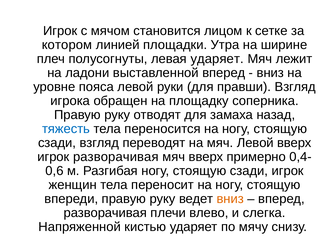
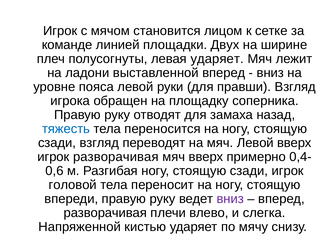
котором: котором -> команде (67, 45)
Утра: Утра -> Двух (225, 45)
женщин: женщин -> головой (73, 185)
вниз colour: orange -> purple (230, 199)
